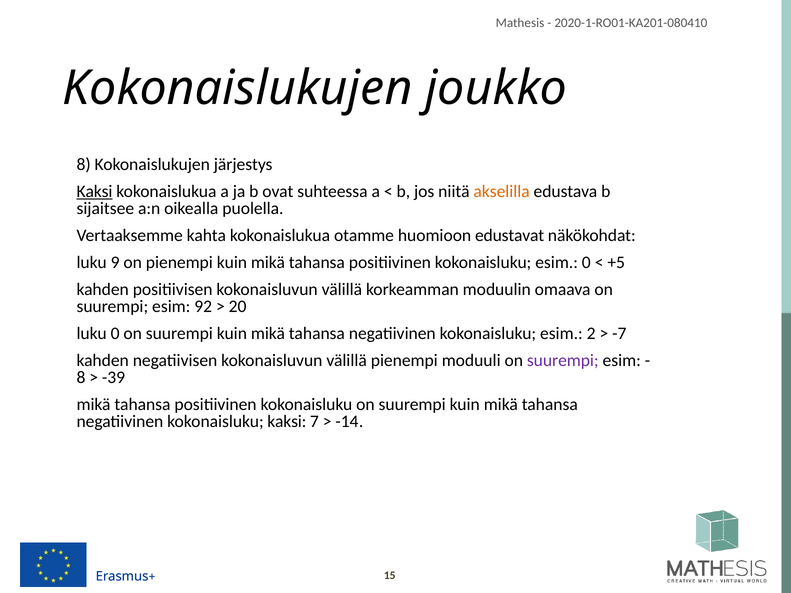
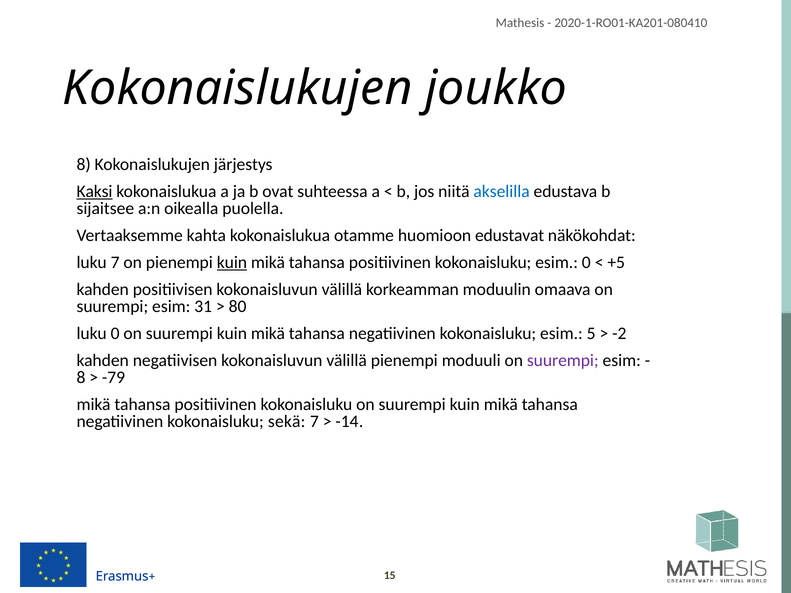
akselilla colour: orange -> blue (502, 192)
luku 9: 9 -> 7 (115, 263)
kuin underline: none -> present (232, 263)
92: 92 -> 31 (203, 307)
20: 20 -> 80 (238, 307)
2: 2 -> 5 (591, 333)
-7: -7 -> -2 (619, 333)
-39: -39 -> -79 (114, 377)
kokonaisluku kaksi: kaksi -> sekä (287, 422)
